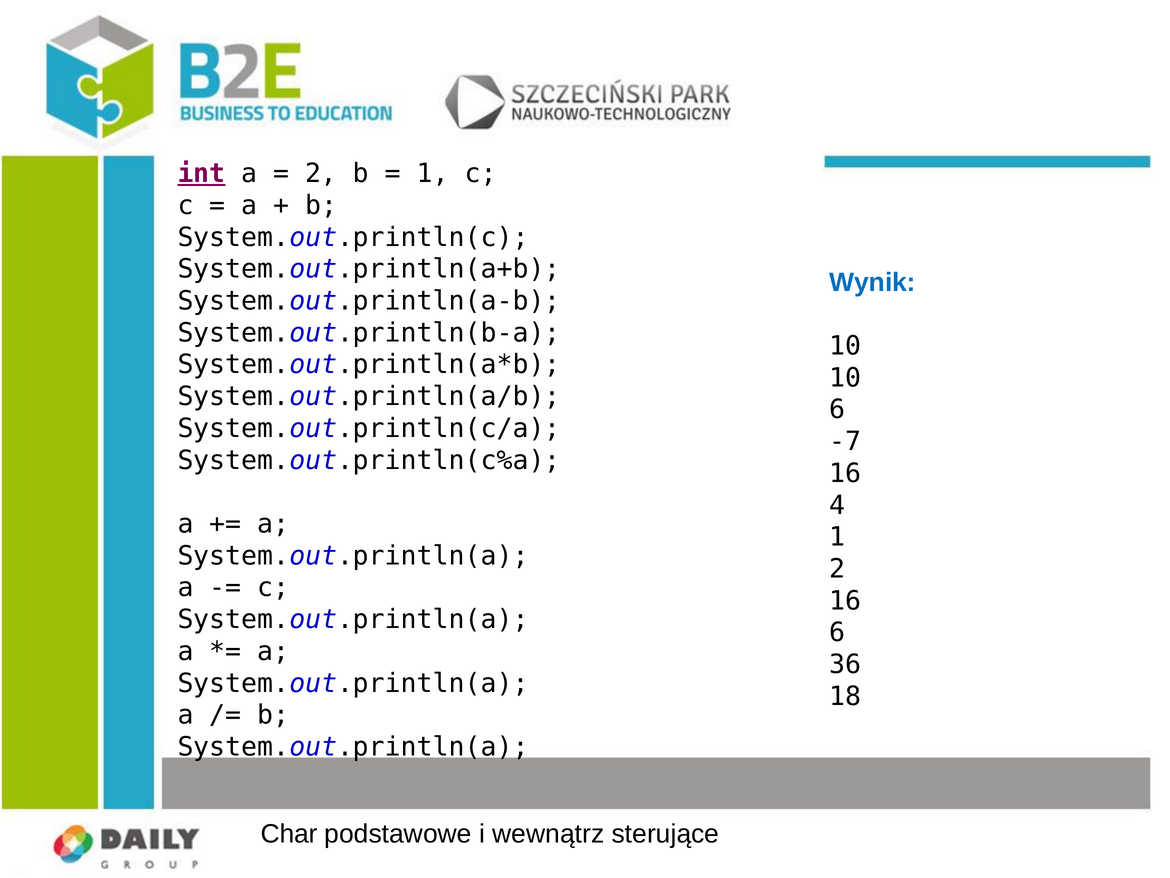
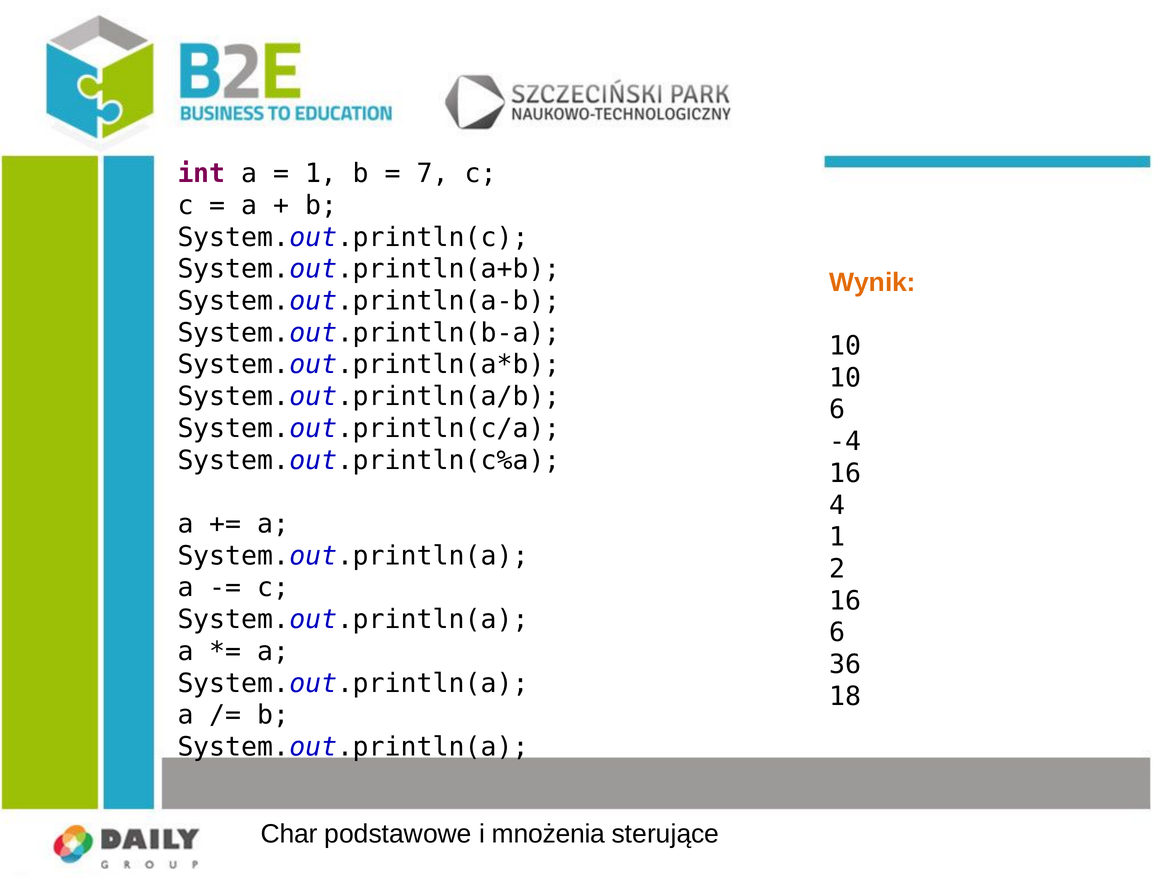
int underline: present -> none (201, 173)
2: 2 -> 1 (321, 173)
1: 1 -> 7 (433, 173)
Wynik colour: blue -> orange (873, 282)
-7: -7 -> -4 (845, 441)
wewnątrz: wewnątrz -> mnożenia (548, 834)
